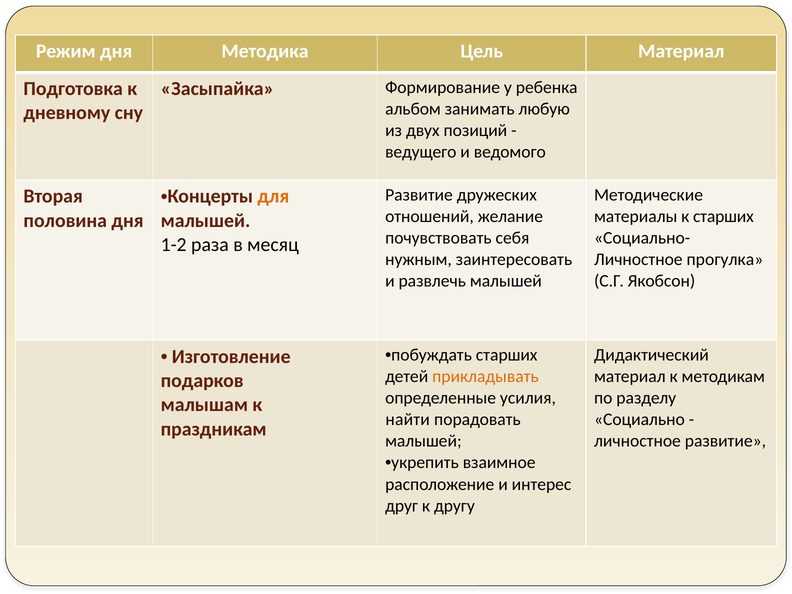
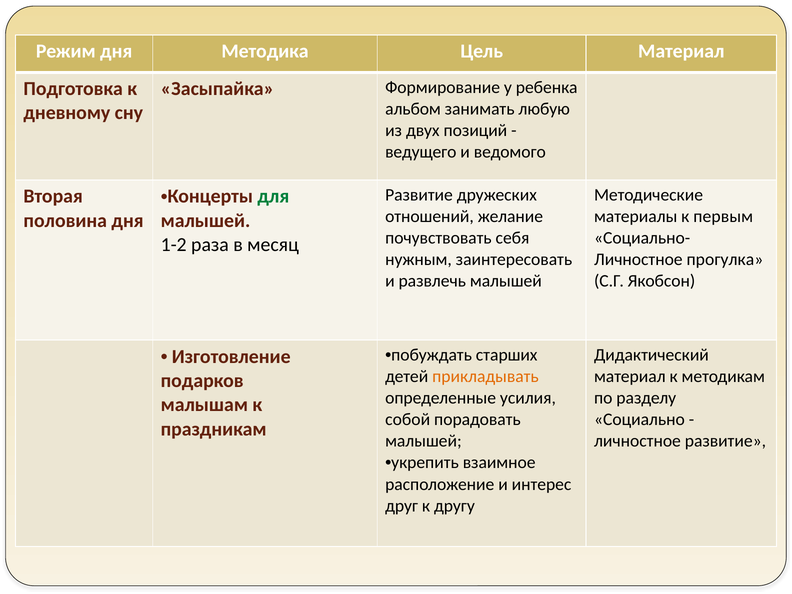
для colour: orange -> green (273, 196)
к старших: старших -> первым (723, 217)
найти: найти -> собой (408, 420)
